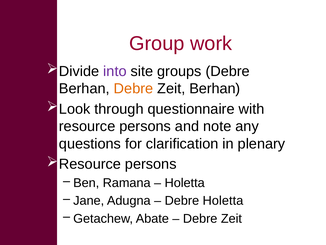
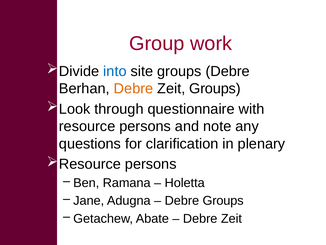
into colour: purple -> blue (115, 71)
Zeit Berhan: Berhan -> Groups (215, 89)
Debre Holetta: Holetta -> Groups (223, 200)
